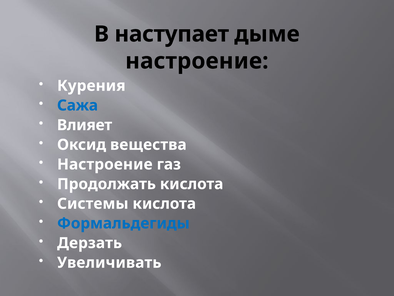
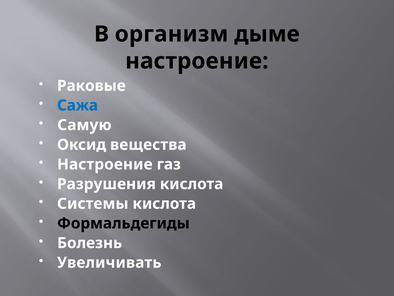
наступает: наступает -> организм (172, 34)
Курения: Курения -> Раковые (91, 86)
Влияет: Влияет -> Самую (84, 125)
Продолжать: Продолжать -> Разрушения (106, 184)
Формальдегиды colour: blue -> black (123, 223)
Дерзать: Дерзать -> Болезнь (90, 243)
